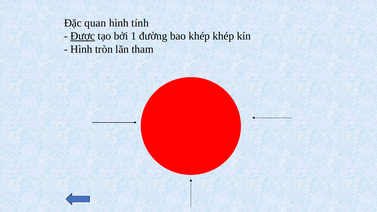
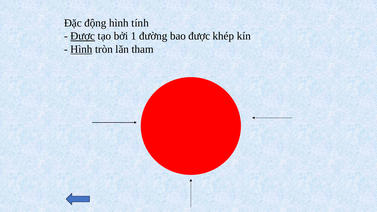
quan: quan -> động (95, 23)
bao khép: khép -> được (199, 36)
Hình underline: none -> present (81, 49)
